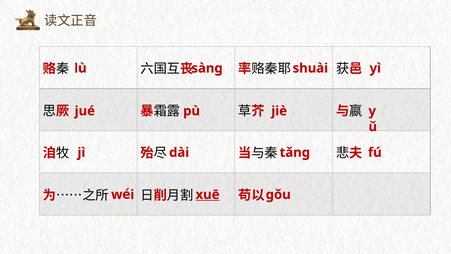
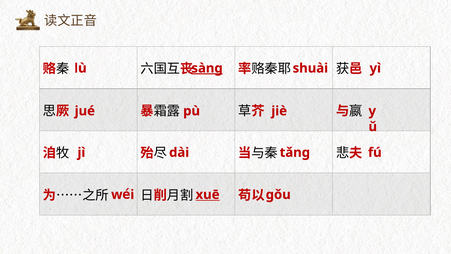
sàng underline: none -> present (207, 68)
